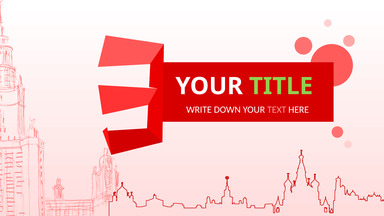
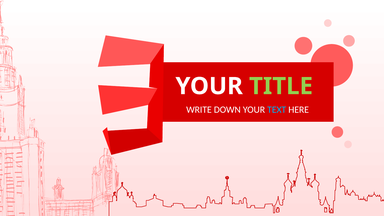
TEXT colour: pink -> light blue (277, 110)
